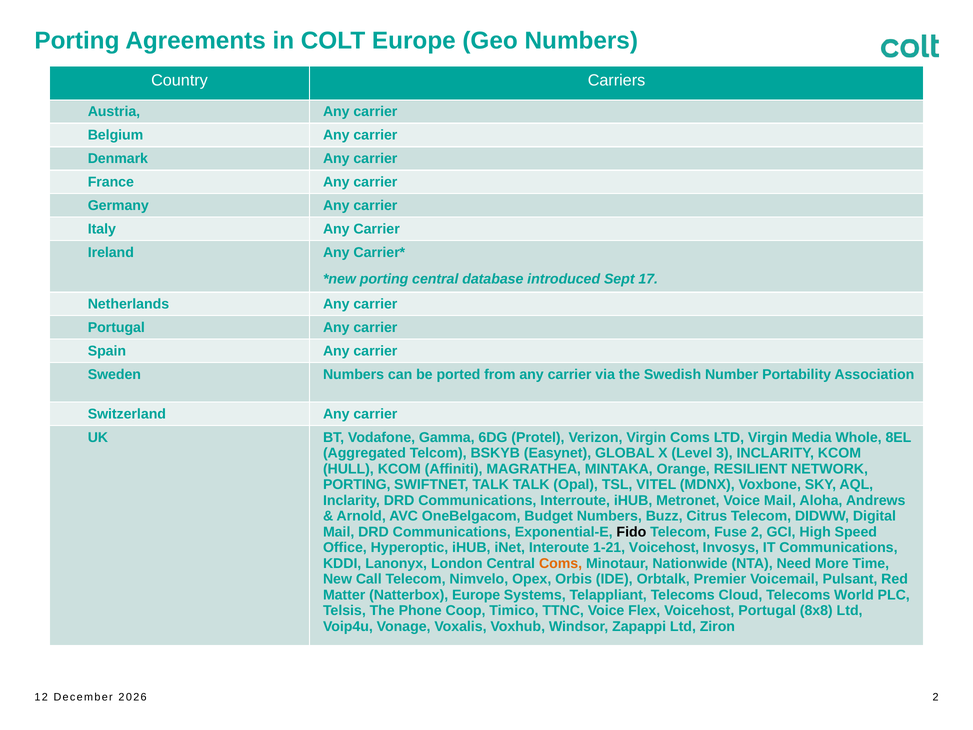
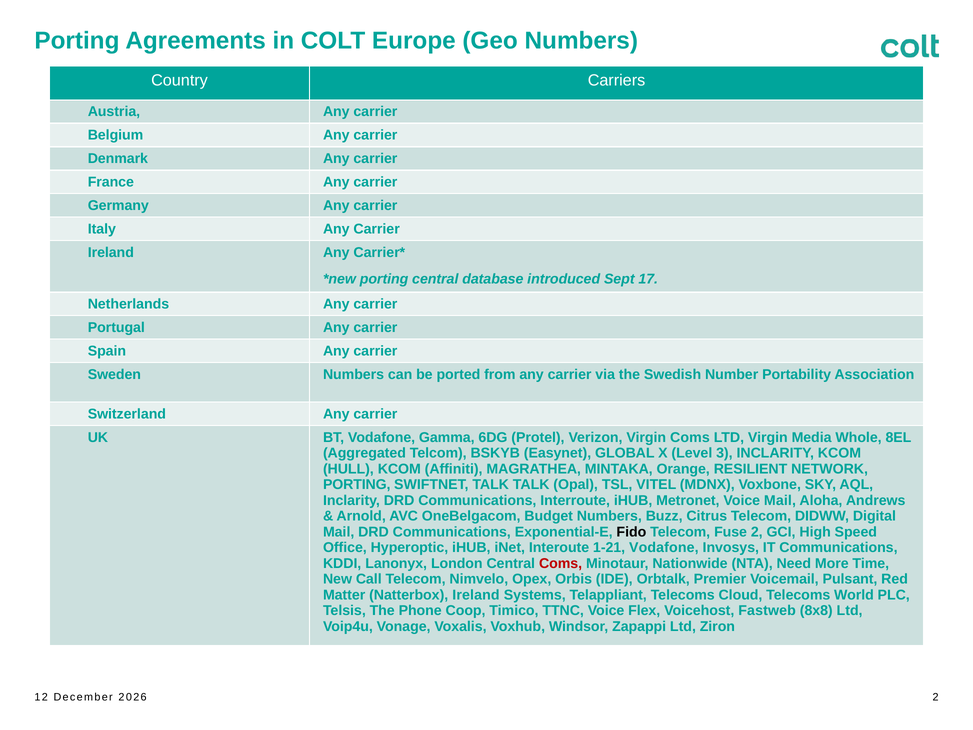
1-21 Voicehost: Voicehost -> Vodafone (664, 548)
Coms colour: orange -> red (561, 563)
Natterbox Europe: Europe -> Ireland (476, 595)
Voicehost Portugal: Portugal -> Fastweb (767, 610)
